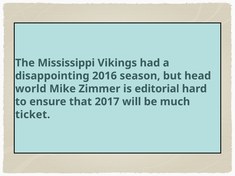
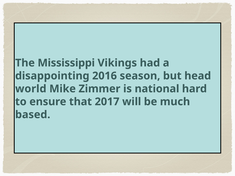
editorial: editorial -> national (157, 89)
ticket: ticket -> based (33, 115)
